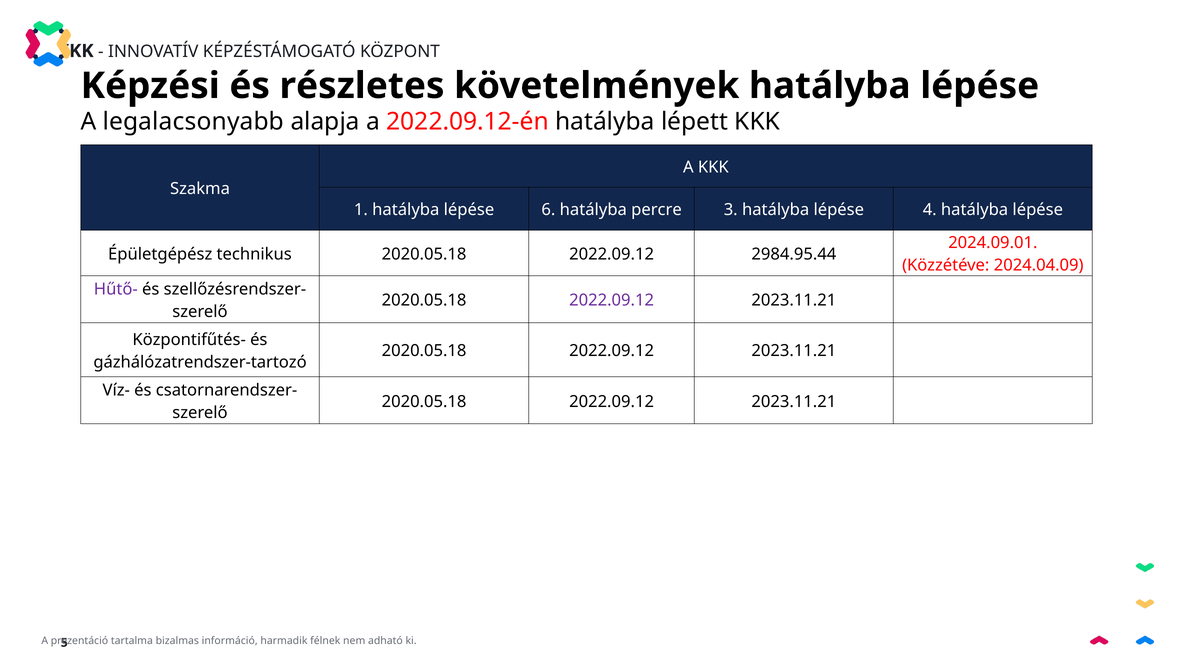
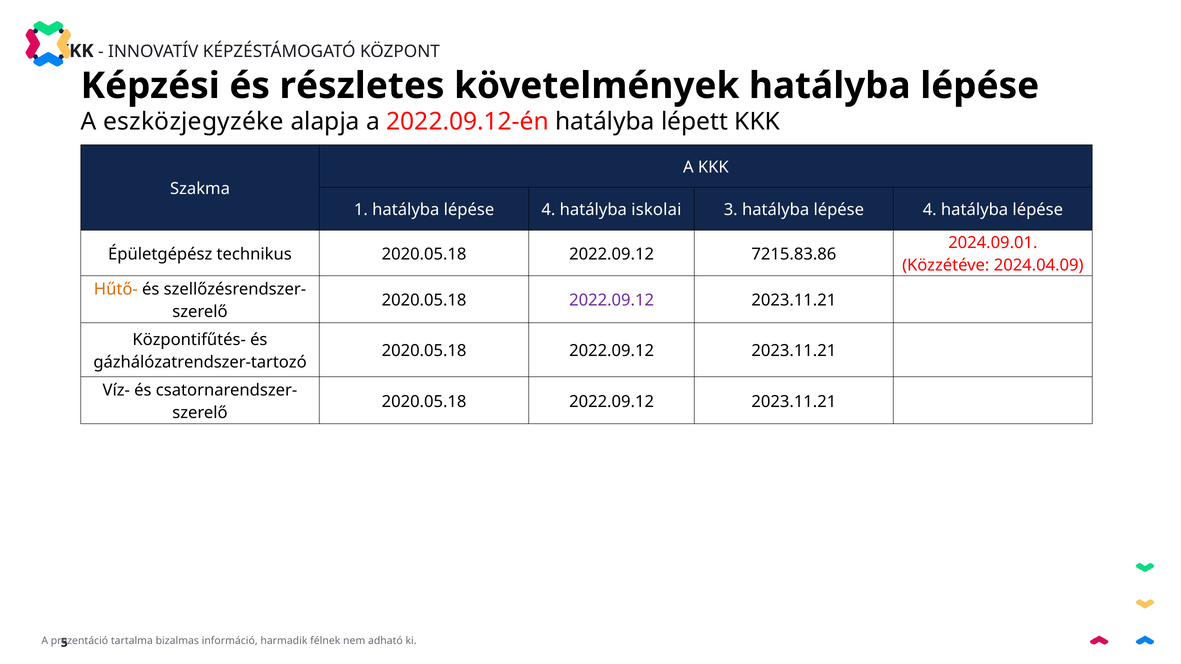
legalacsonyabb: legalacsonyabb -> eszközjegyzéke (193, 122)
1 hatályba lépése 6: 6 -> 4 (548, 210)
percre: percre -> iskolai (656, 210)
2984.95.44: 2984.95.44 -> 7215.83.86 (794, 254)
Hűtő- colour: purple -> orange (116, 289)
